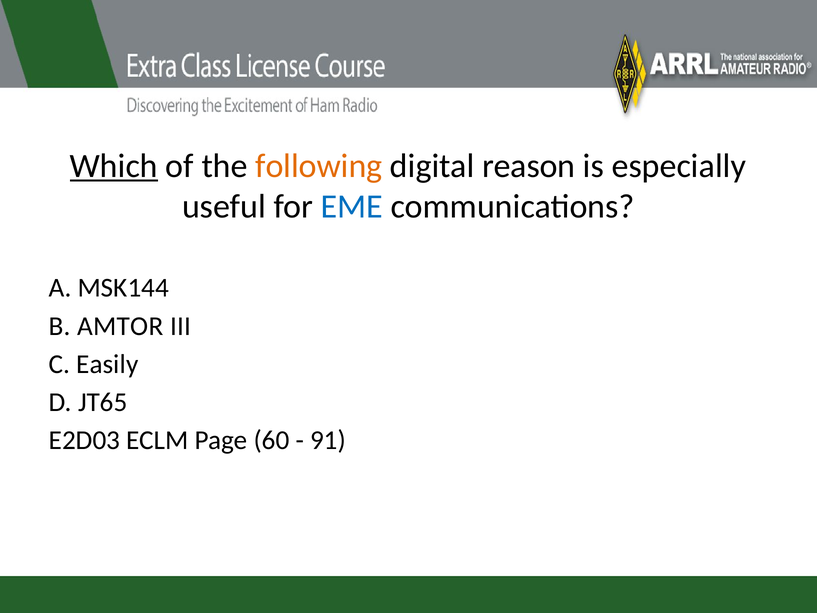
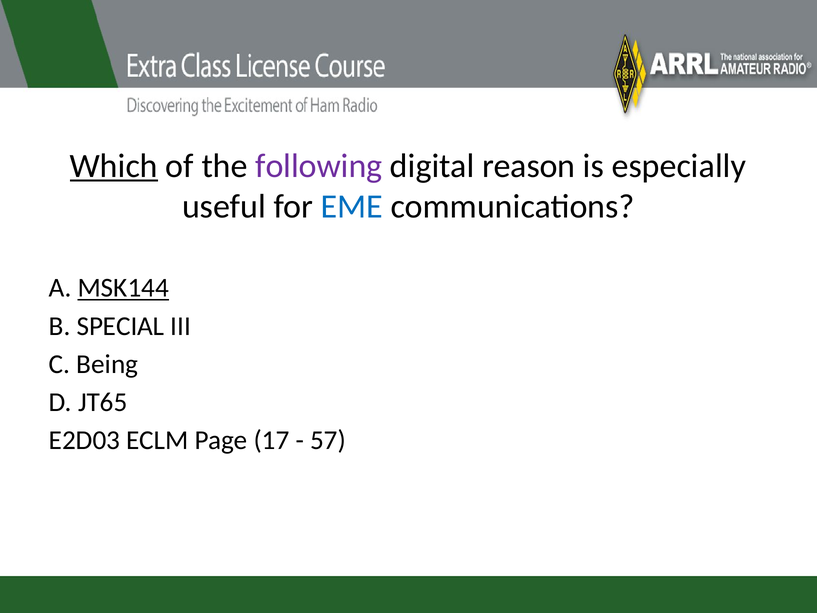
following colour: orange -> purple (319, 166)
MSK144 underline: none -> present (123, 288)
AMTOR: AMTOR -> SPECIAL (121, 326)
Easily: Easily -> Being (107, 364)
60: 60 -> 17 (271, 440)
91: 91 -> 57 (328, 440)
